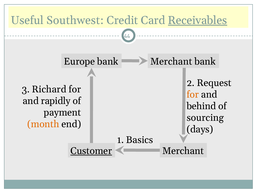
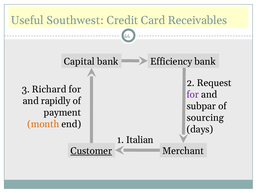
Receivables underline: present -> none (198, 20)
Europe: Europe -> Capital (79, 61)
Merchant: Merchant -> Efficiency (171, 61)
for colour: orange -> purple (193, 94)
behind: behind -> subpar (201, 106)
Basics: Basics -> Italian (140, 140)
